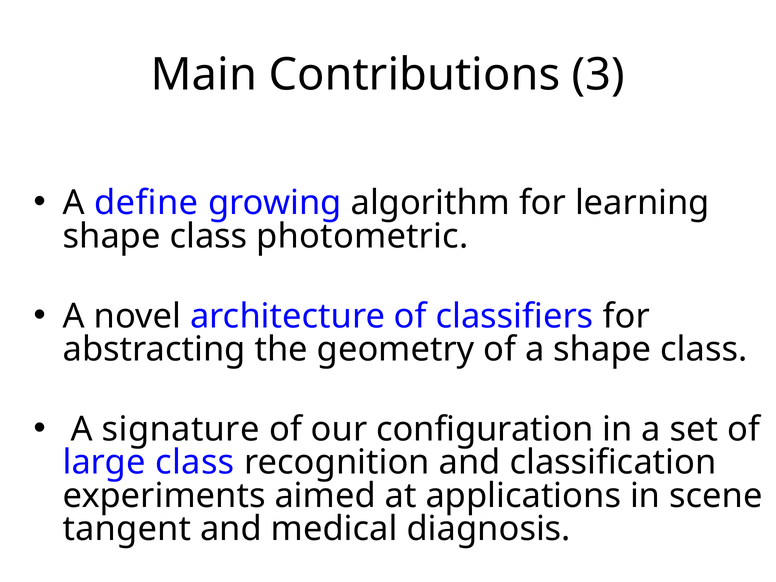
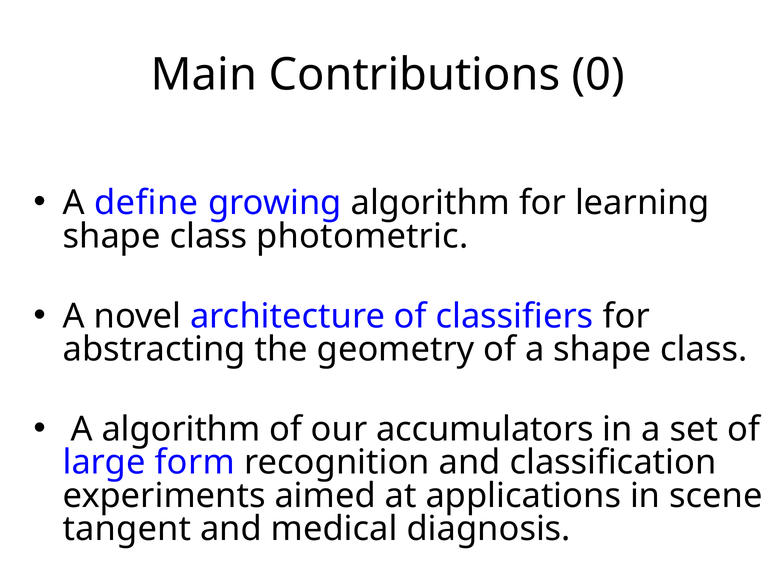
3: 3 -> 0 (598, 75)
A signature: signature -> algorithm (181, 429)
configuration: configuration -> accumulators (485, 429)
large class: class -> form (195, 463)
